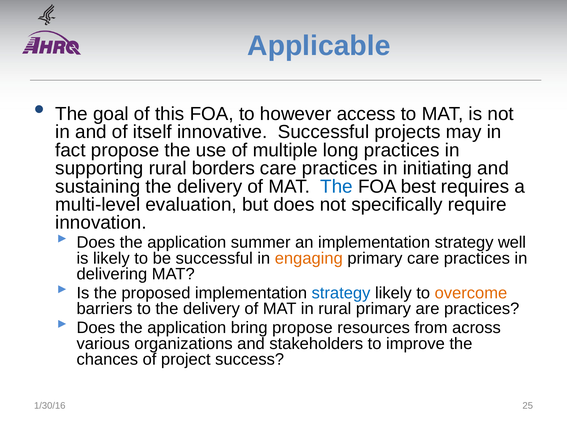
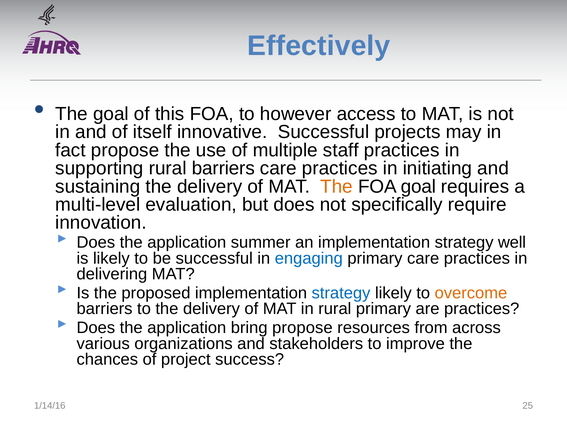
Applicable: Applicable -> Effectively (319, 46)
long: long -> staff (341, 150)
rural borders: borders -> barriers (223, 168)
The colour: blue -> orange (337, 187)
FOA best: best -> goal (418, 187)
engaging colour: orange -> blue (309, 258)
1/30/16: 1/30/16 -> 1/14/16 (50, 406)
